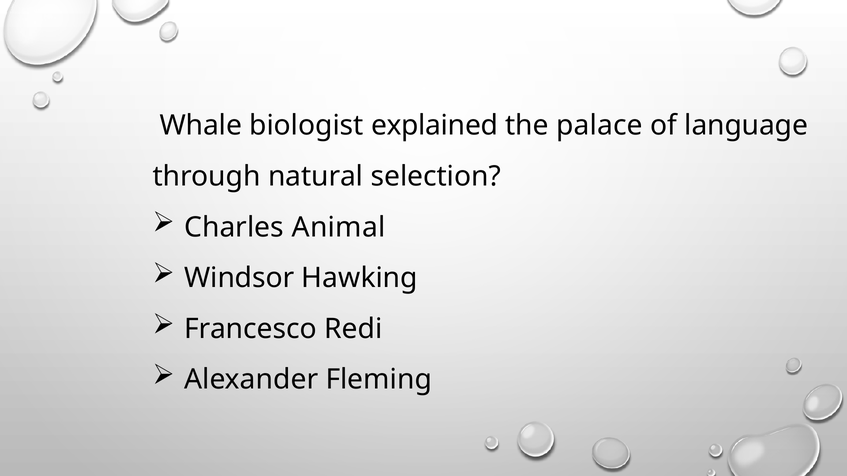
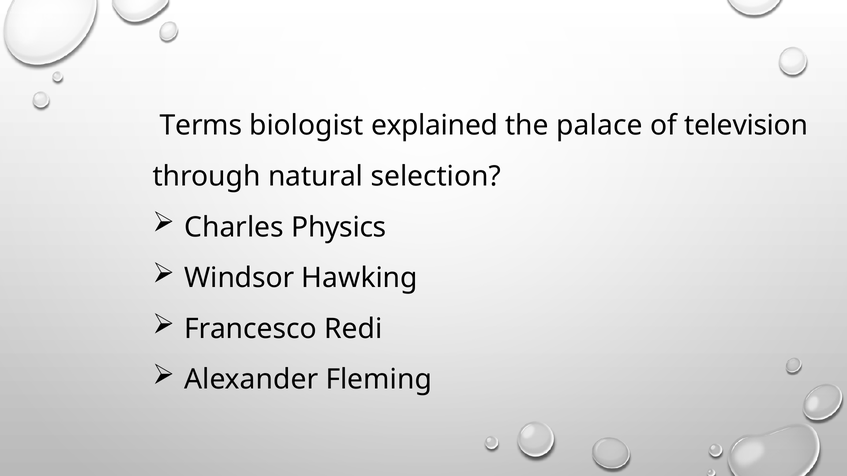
Whale: Whale -> Terms (201, 126)
language: language -> television (746, 126)
Animal: Animal -> Physics (339, 227)
